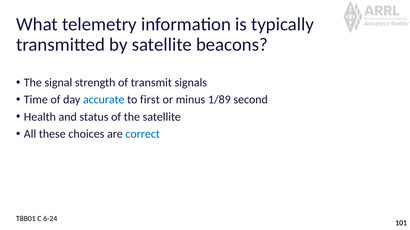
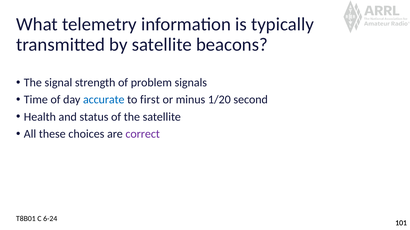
transmit: transmit -> problem (151, 83)
1/89: 1/89 -> 1/20 (219, 100)
correct colour: blue -> purple (143, 134)
